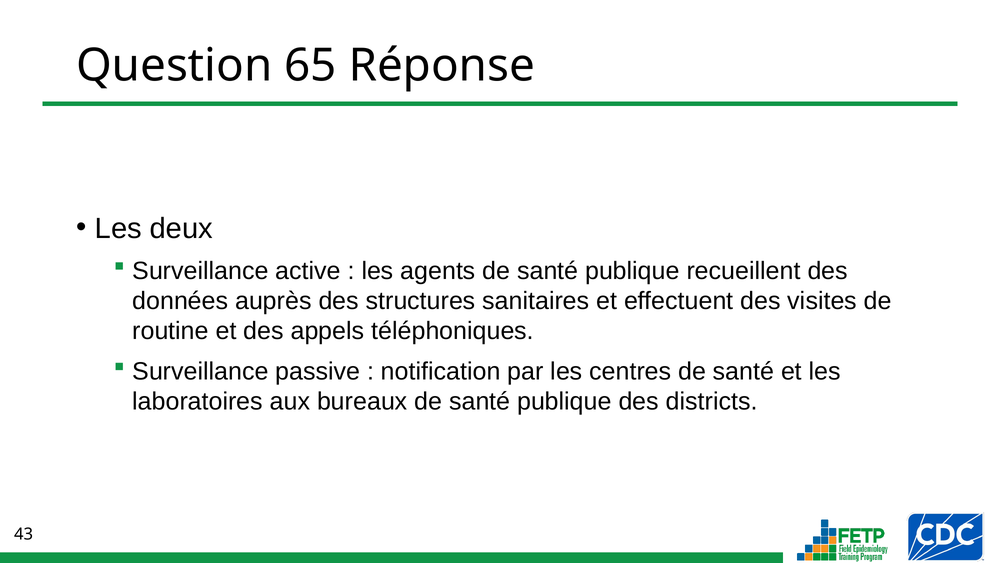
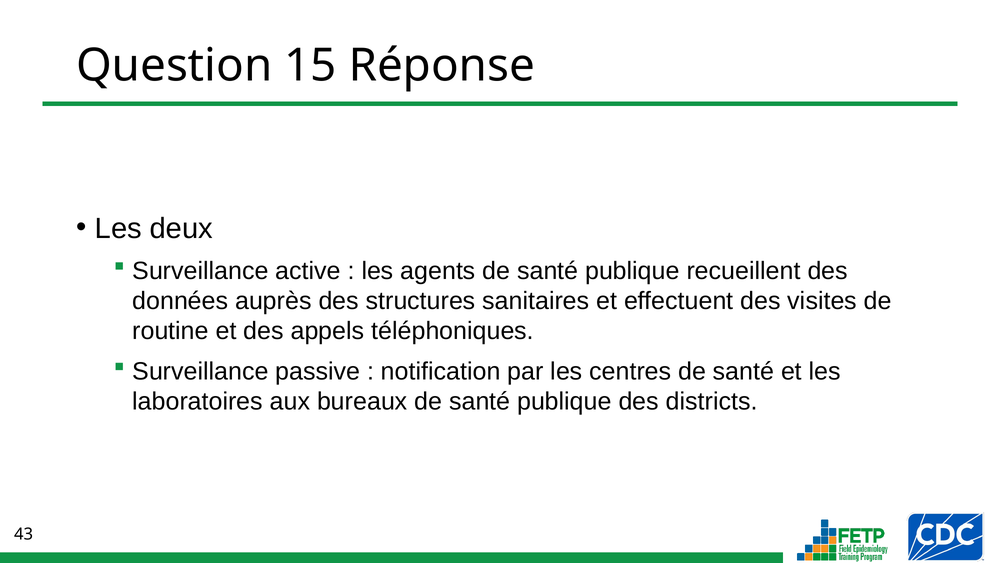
65: 65 -> 15 (310, 66)
